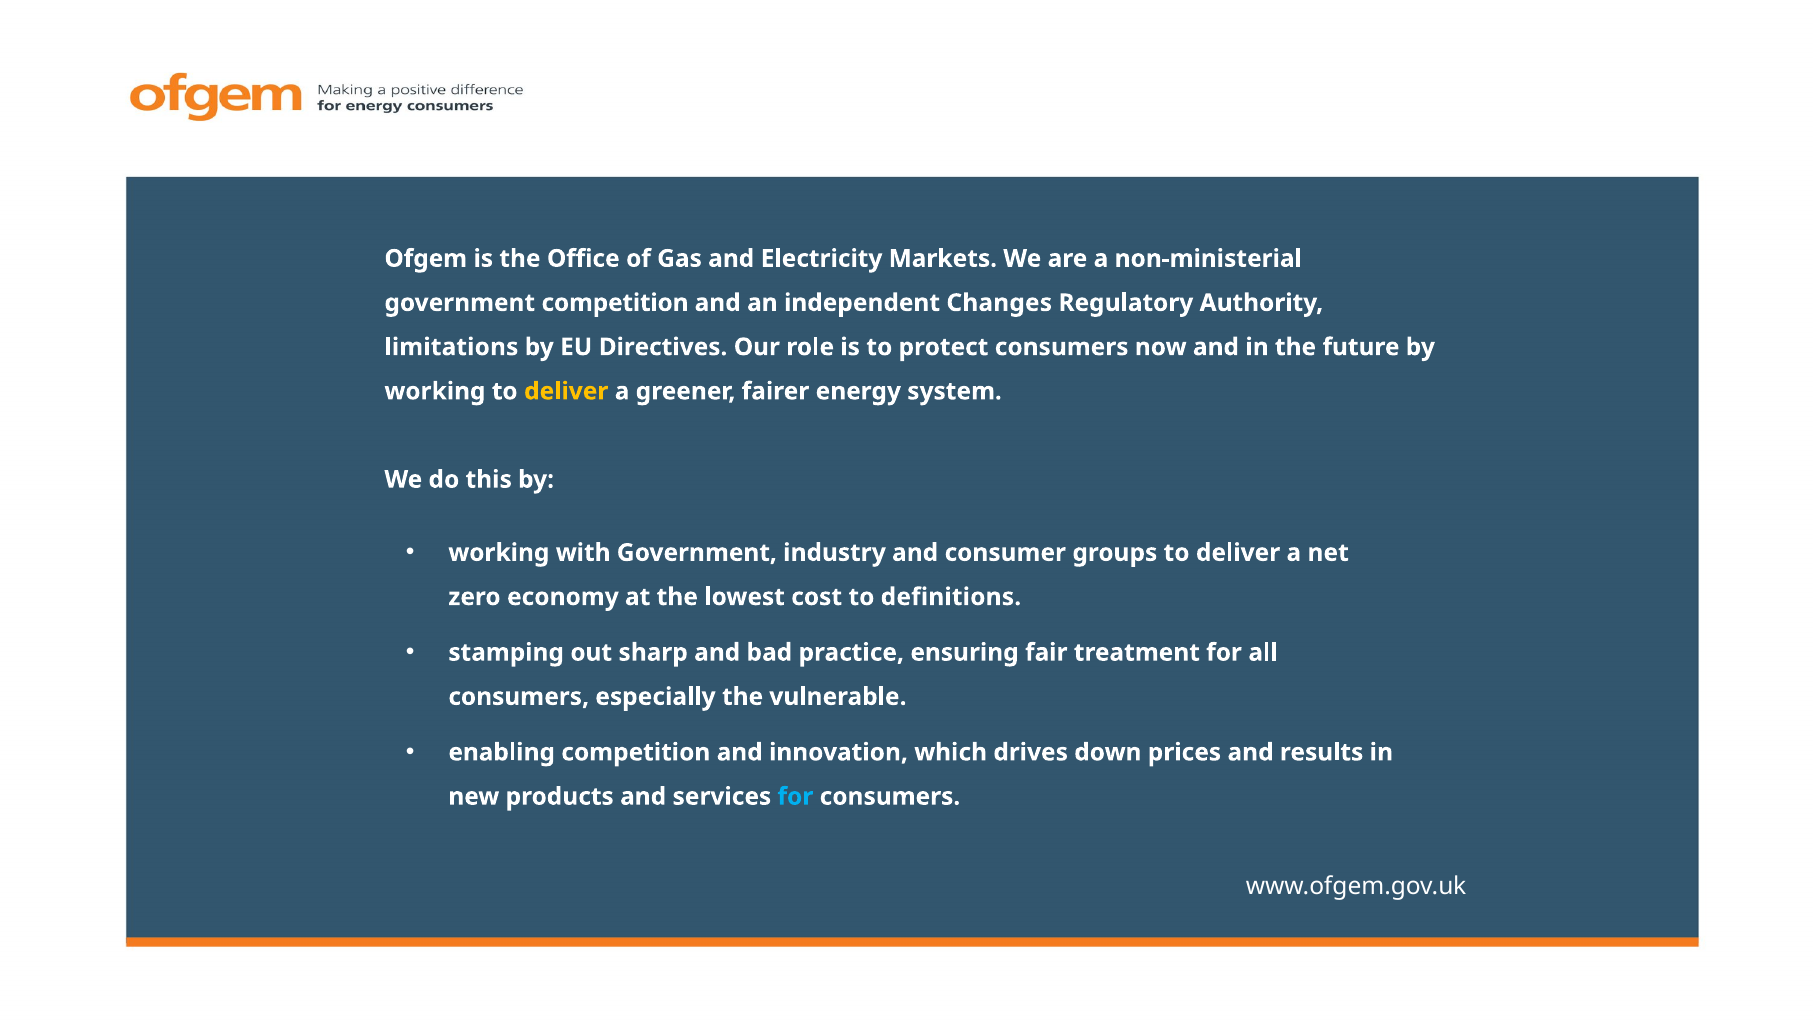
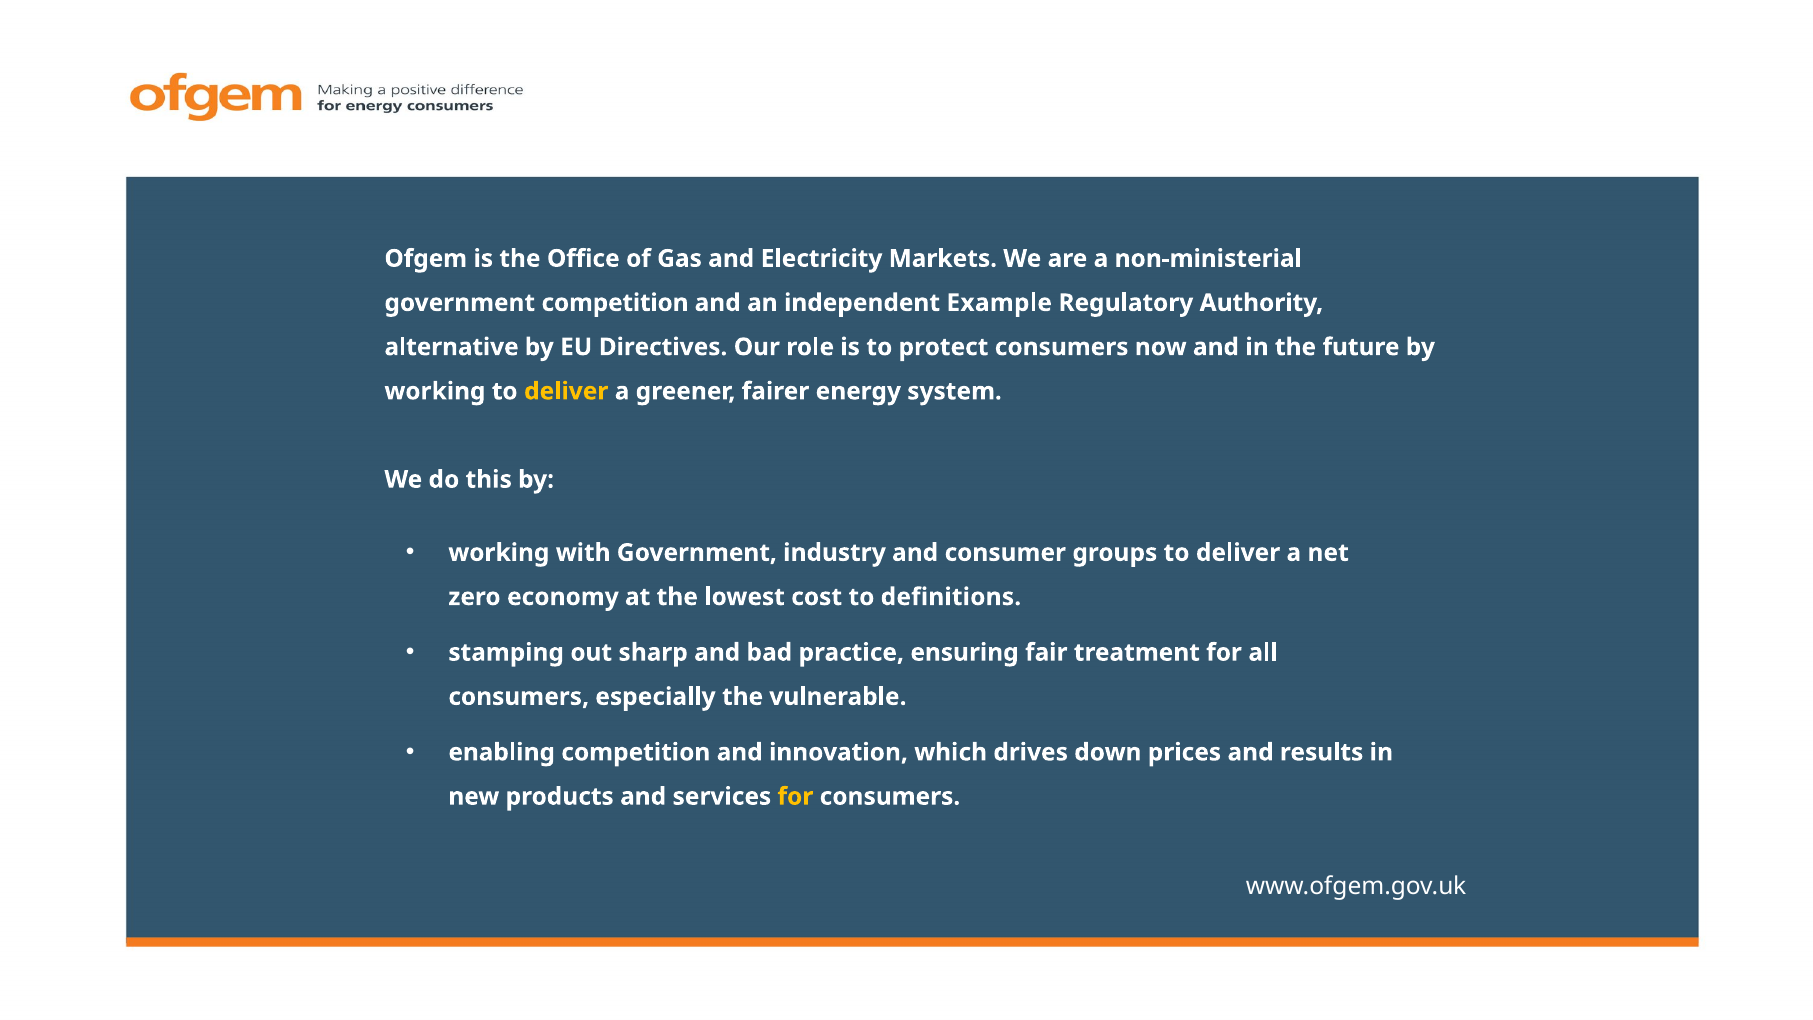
Changes: Changes -> Example (999, 303)
limitations: limitations -> alternative (452, 347)
for colour: light blue -> yellow (795, 796)
